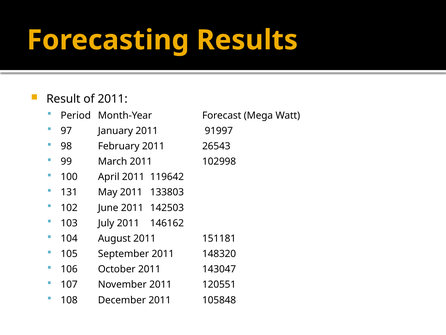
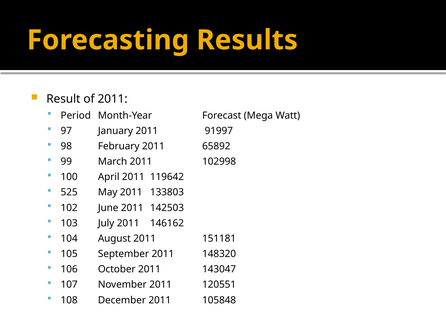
26543: 26543 -> 65892 (216, 146)
131: 131 -> 525 (69, 192)
